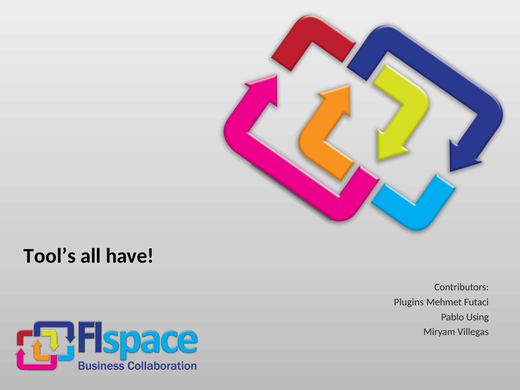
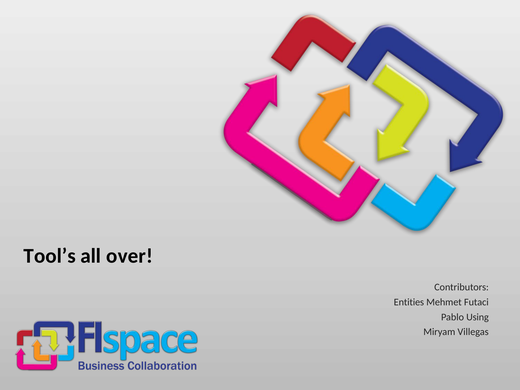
have: have -> over (130, 256)
Plugins: Plugins -> Entities (409, 302)
